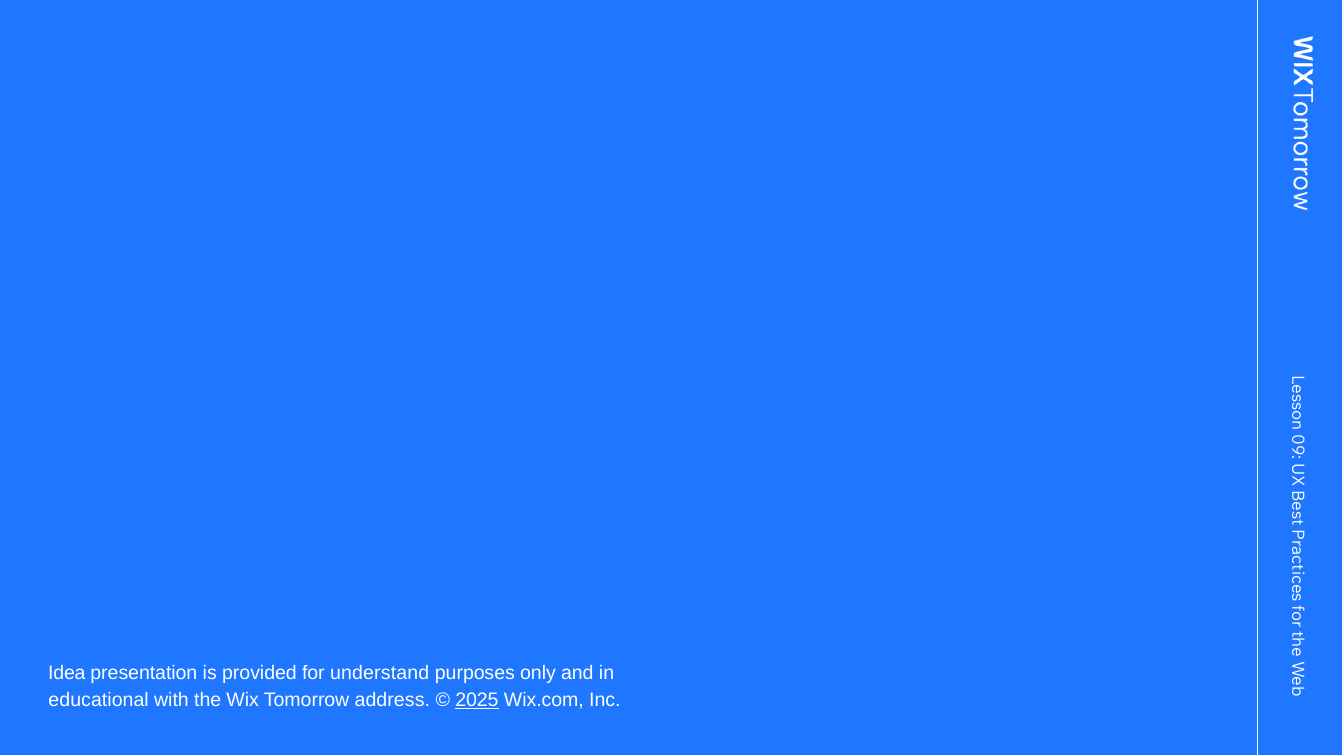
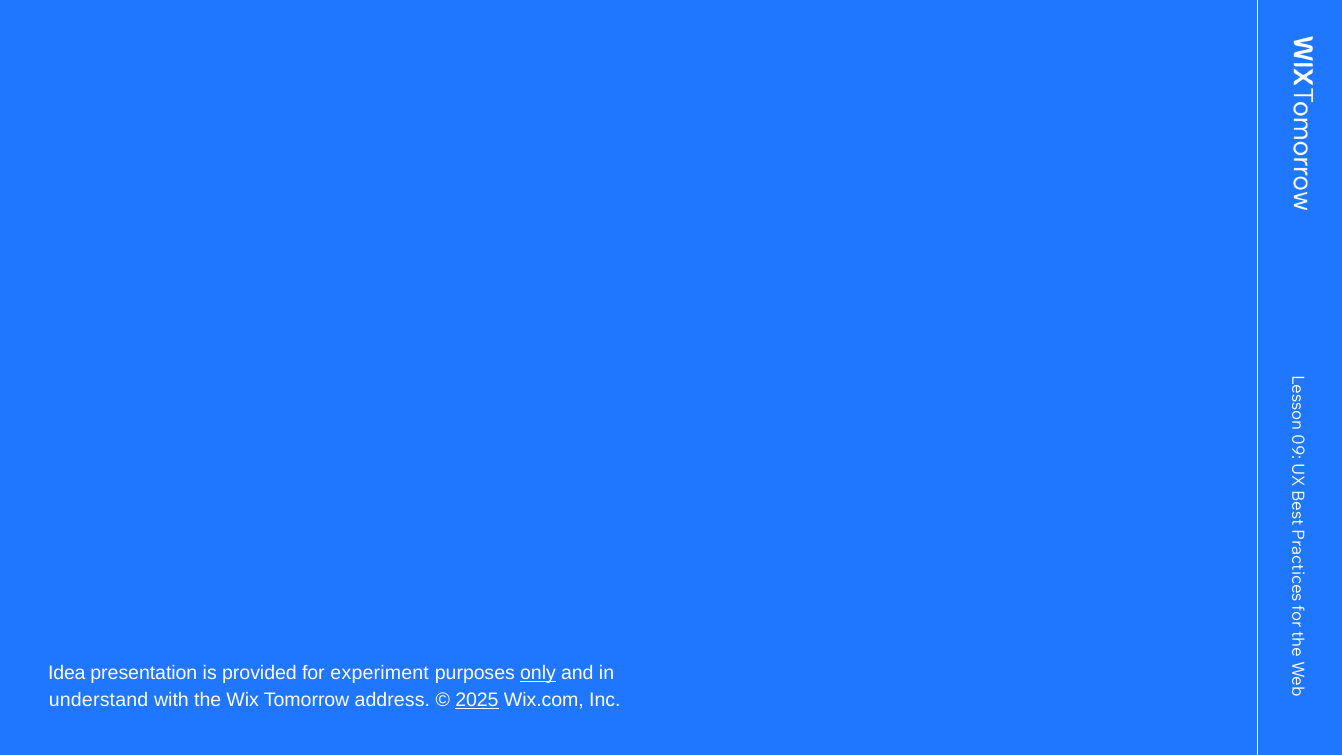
understand: understand -> experiment (380, 673)
only underline: none -> present (538, 673)
educational: educational -> understand (99, 700)
